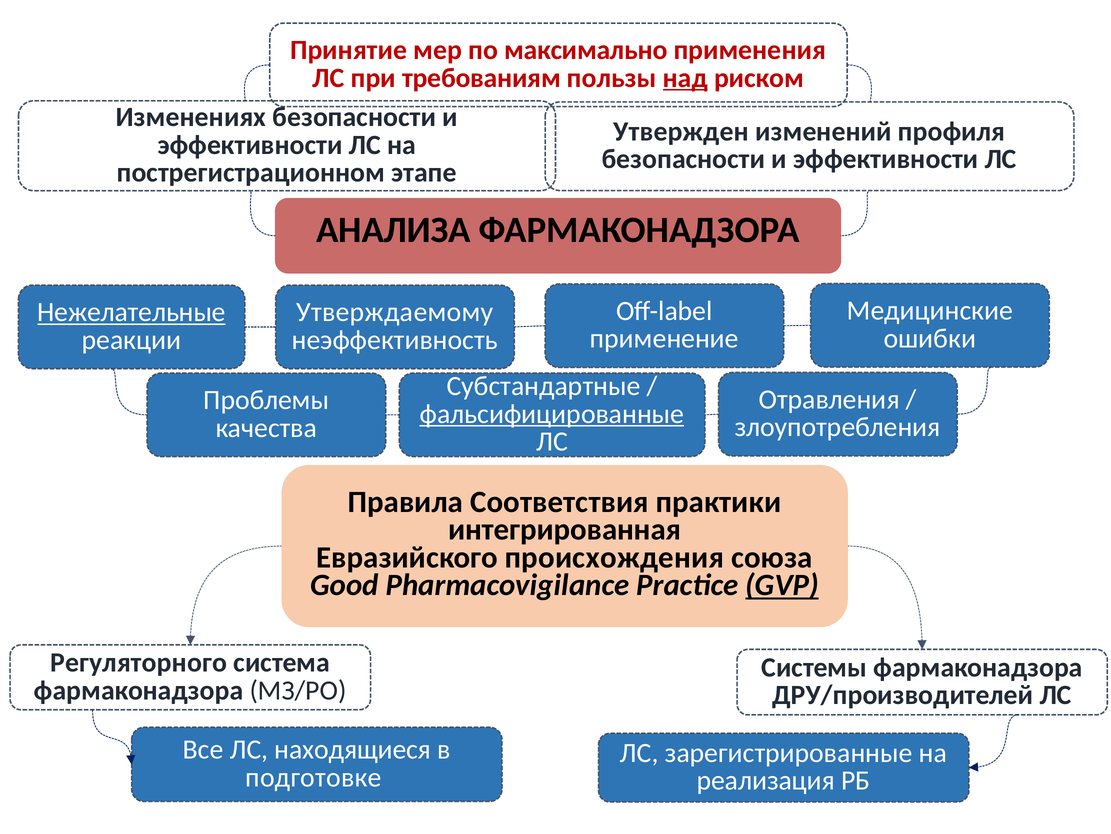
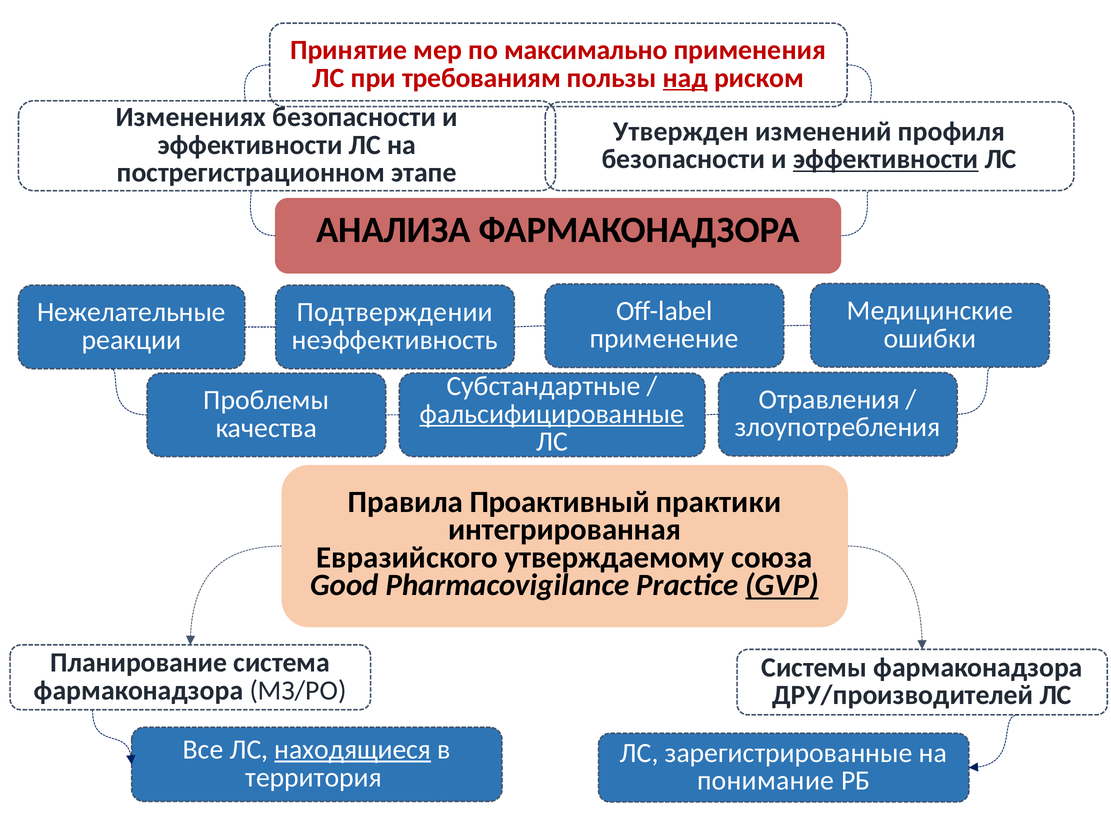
эффективности underline: none -> present (886, 159)
Нежелательные underline: present -> none (132, 312)
Утверждаемому: Утверждаемому -> Подтверждении (395, 312)
Соответствия: Соответствия -> Проактивный (560, 501)
происхождения: происхождения -> утверждаемому (615, 557)
Регуляторного: Регуляторного -> Планирование (139, 662)
находящиеся underline: none -> present (353, 749)
подготовке: подготовке -> территория (314, 777)
реализация: реализация -> понимание (766, 780)
